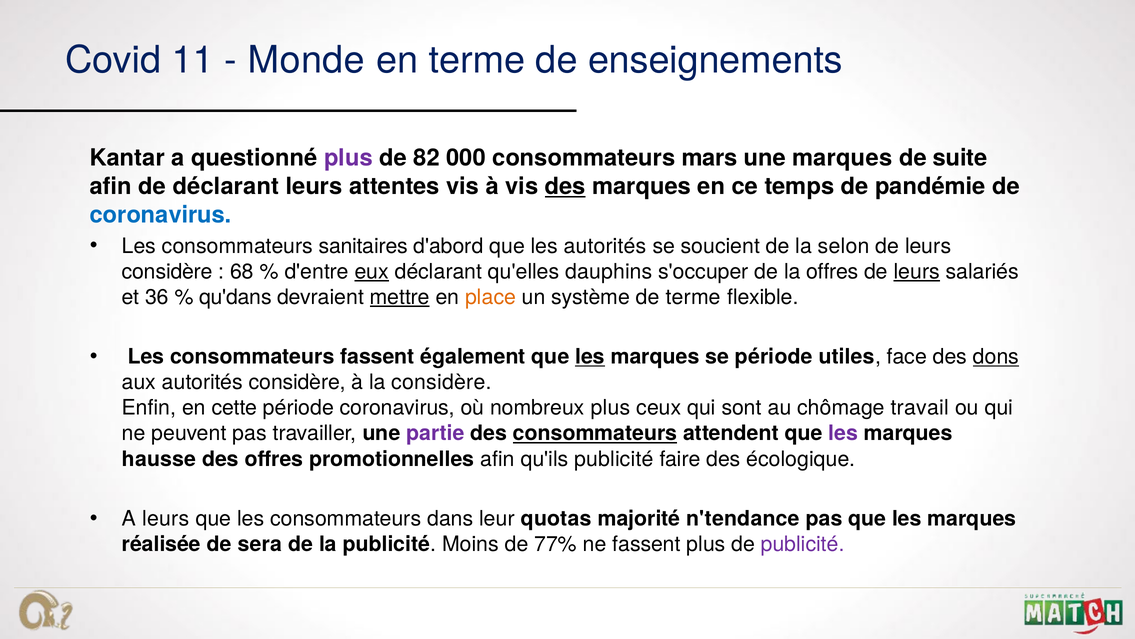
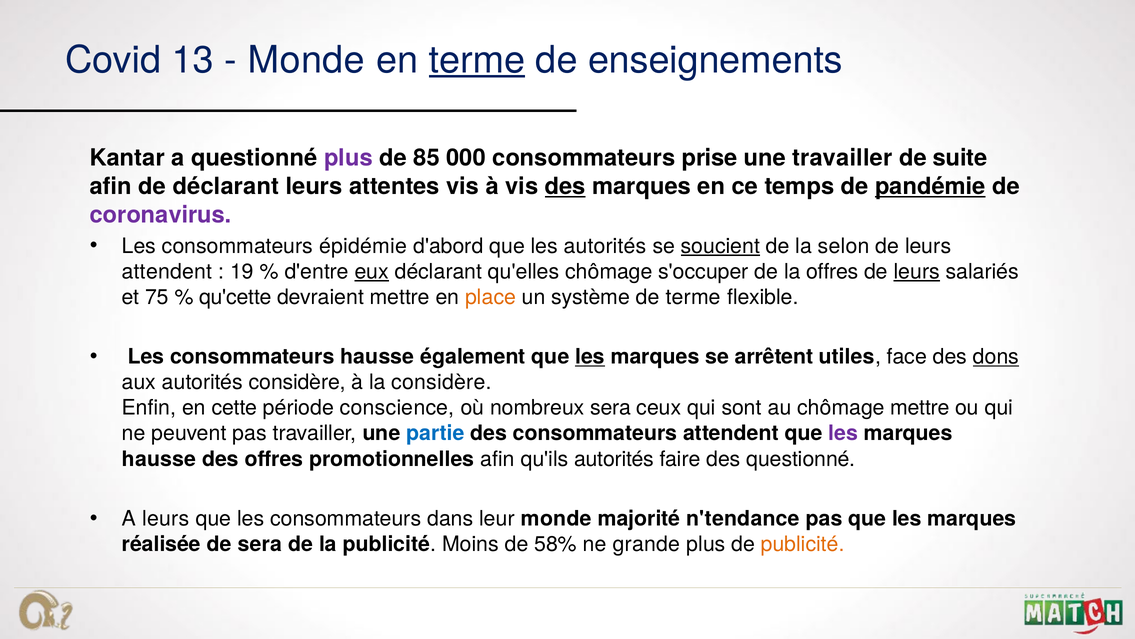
11: 11 -> 13 (193, 60)
terme underline: none -> present (477, 60)
82: 82 -> 85 (427, 158)
mars: mars -> prise (710, 158)
une marques: marques -> travailler (842, 158)
pandémie underline: none -> present (930, 186)
coronavirus colour: blue -> purple (161, 215)
sanitaires: sanitaires -> épidémie (363, 246)
soucient underline: none -> present (720, 246)
considère: considère -> attendent (167, 271)
68: 68 -> 19 (242, 271)
qu'elles dauphins: dauphins -> chômage (609, 271)
36: 36 -> 75 (157, 297)
qu'dans: qu'dans -> qu'cette (235, 297)
mettre underline: present -> none (400, 297)
consommateurs fassent: fassent -> hausse (377, 356)
se période: période -> arrêtent (774, 356)
période coronavirus: coronavirus -> conscience (397, 408)
nombreux plus: plus -> sera (611, 408)
chômage travail: travail -> mettre (920, 408)
partie colour: purple -> blue (435, 433)
consommateurs underline: present -> none (595, 433)
qu'ils publicité: publicité -> autorités (614, 459)
des écologique: écologique -> questionné (801, 459)
leur quotas: quotas -> monde (556, 518)
77%: 77% -> 58% (556, 544)
ne fassent: fassent -> grande (646, 544)
publicité colour: purple -> orange (803, 544)
